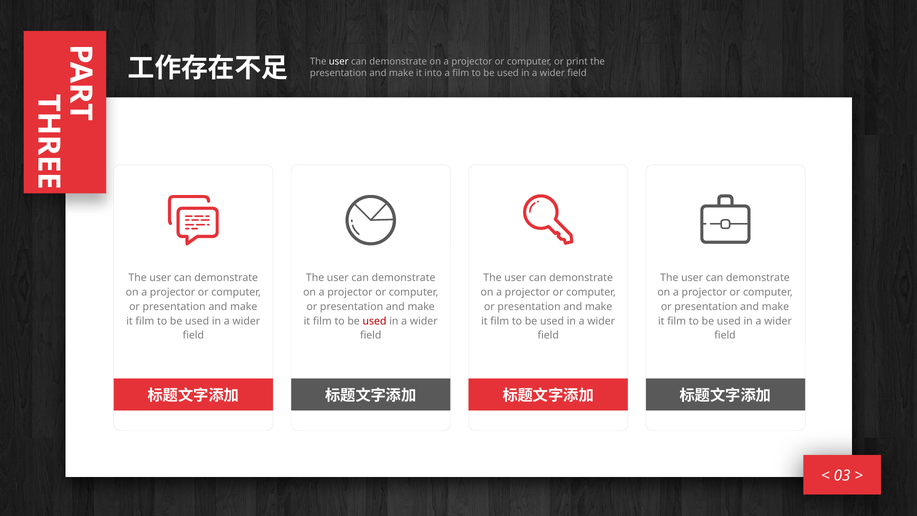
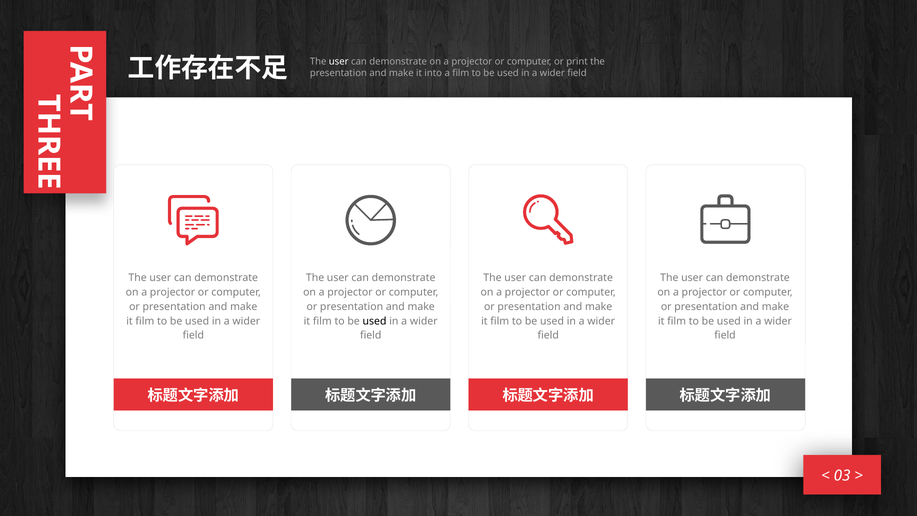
used colour: red -> black (375, 321)
